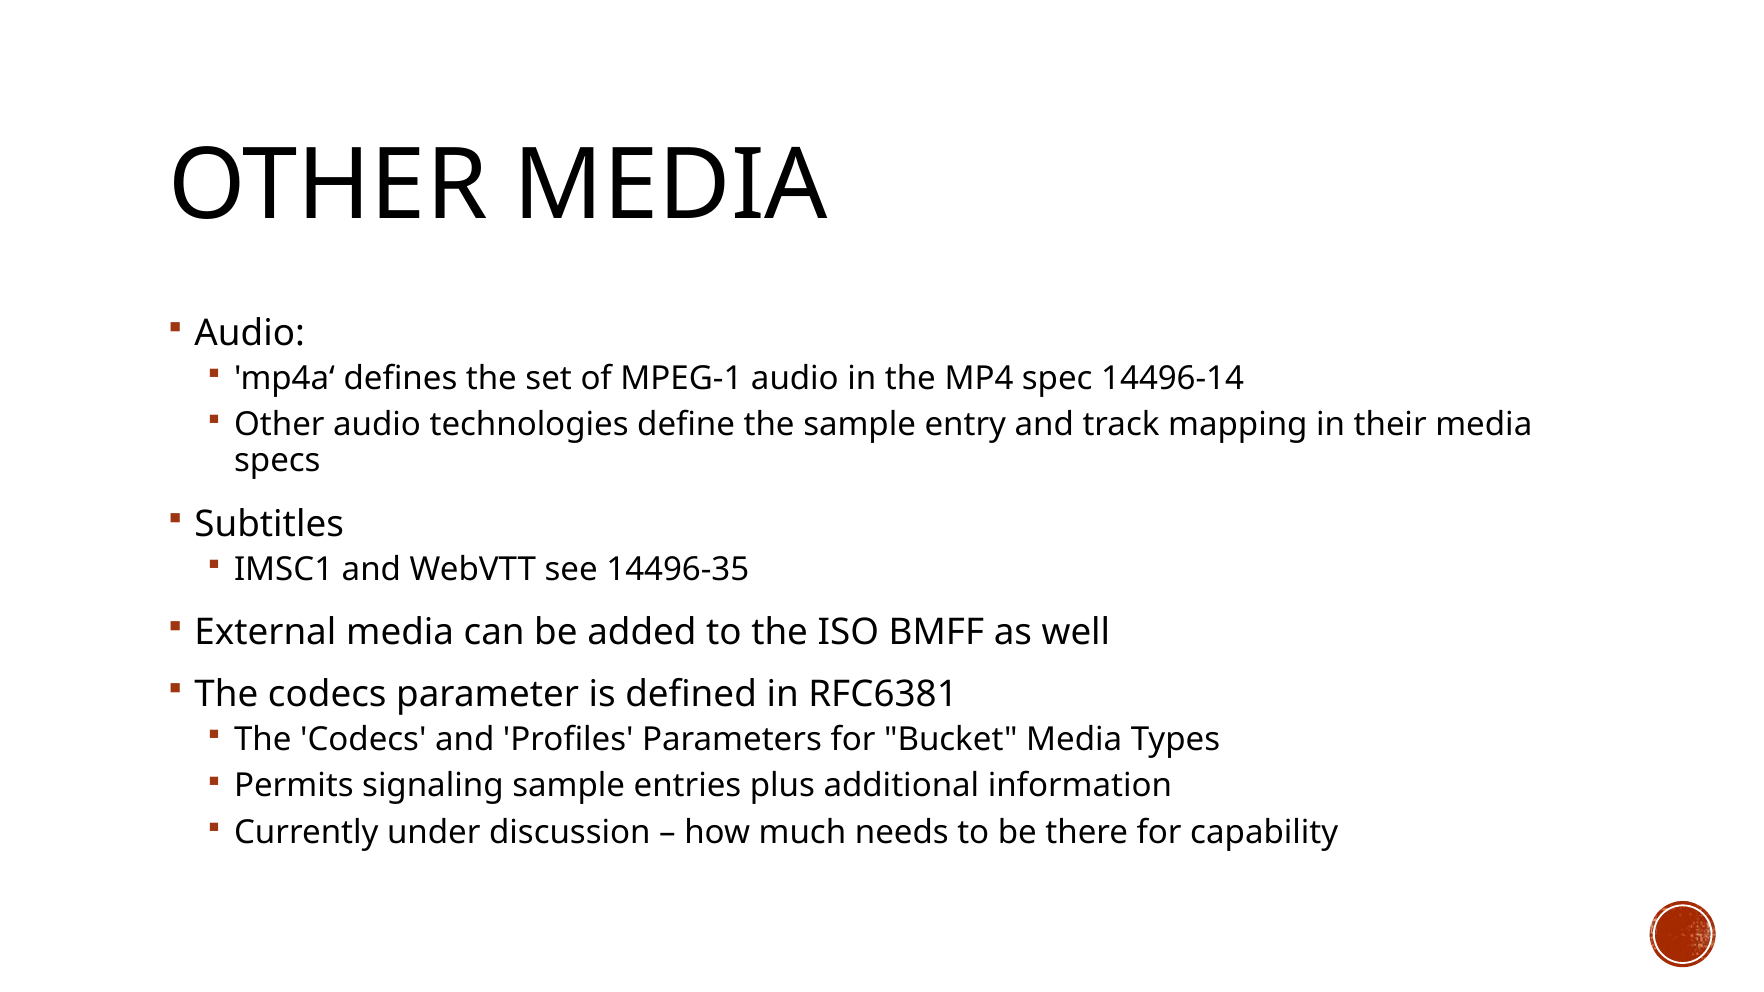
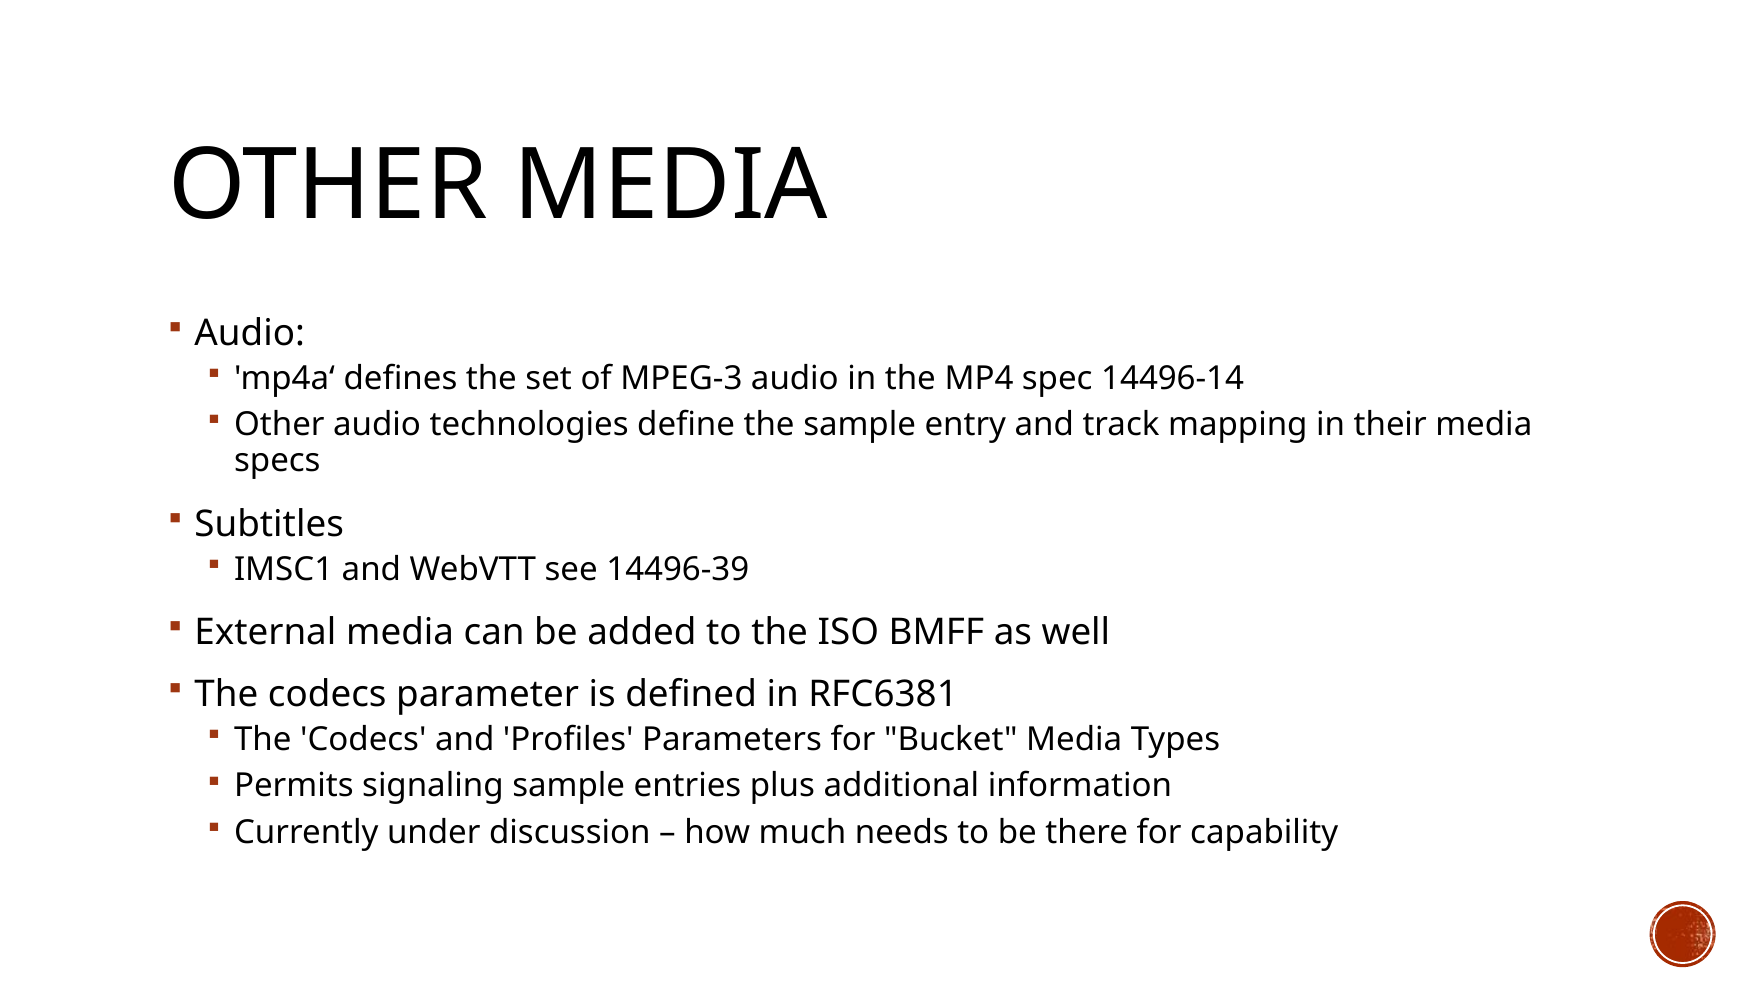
MPEG-1: MPEG-1 -> MPEG-3 (681, 378)
14496-35: 14496-35 -> 14496-39 (678, 569)
